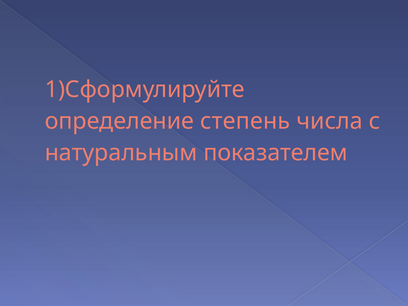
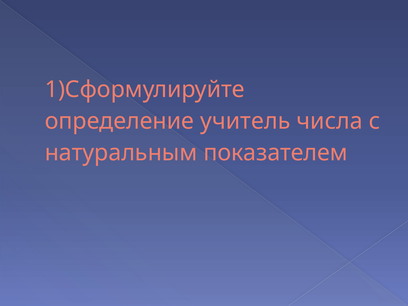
степень: степень -> учитель (245, 121)
